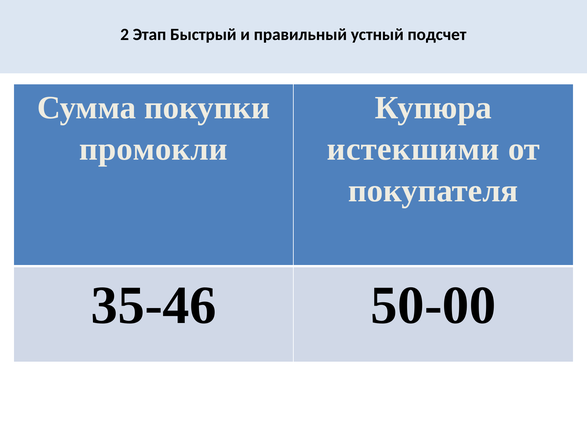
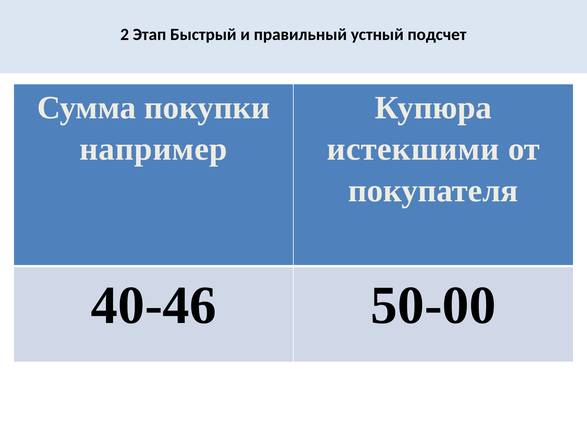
промокли: промокли -> например (153, 149)
35-46: 35-46 -> 40-46 (154, 305)
